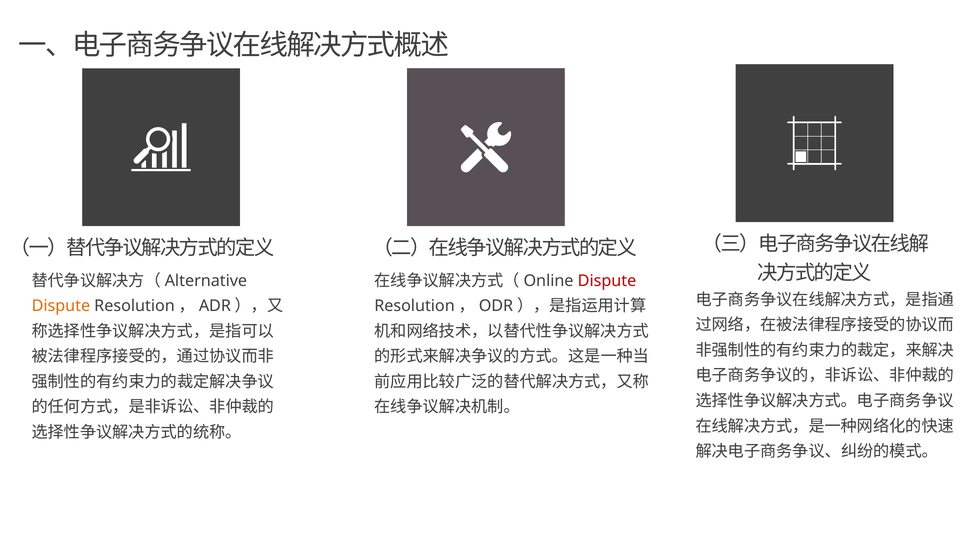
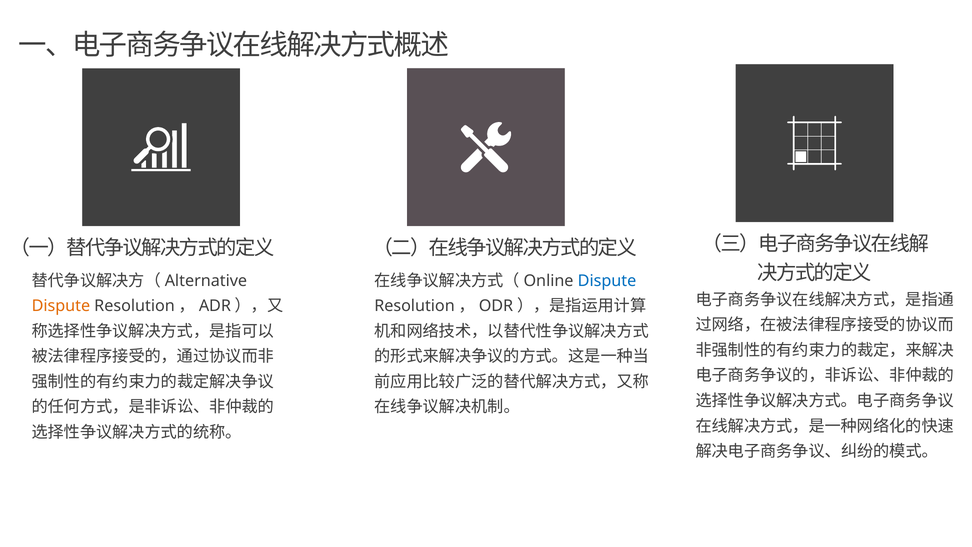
Dispute colour: red -> blue (607, 281)
